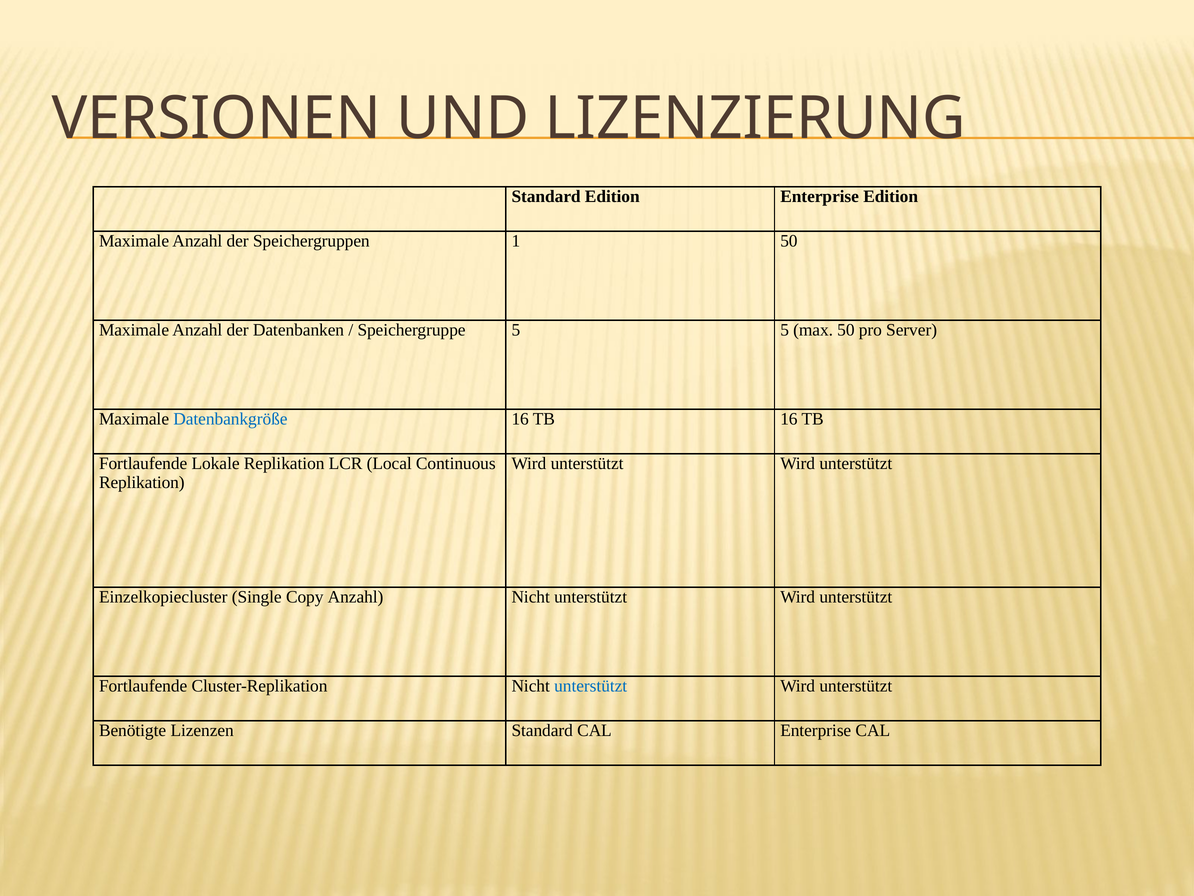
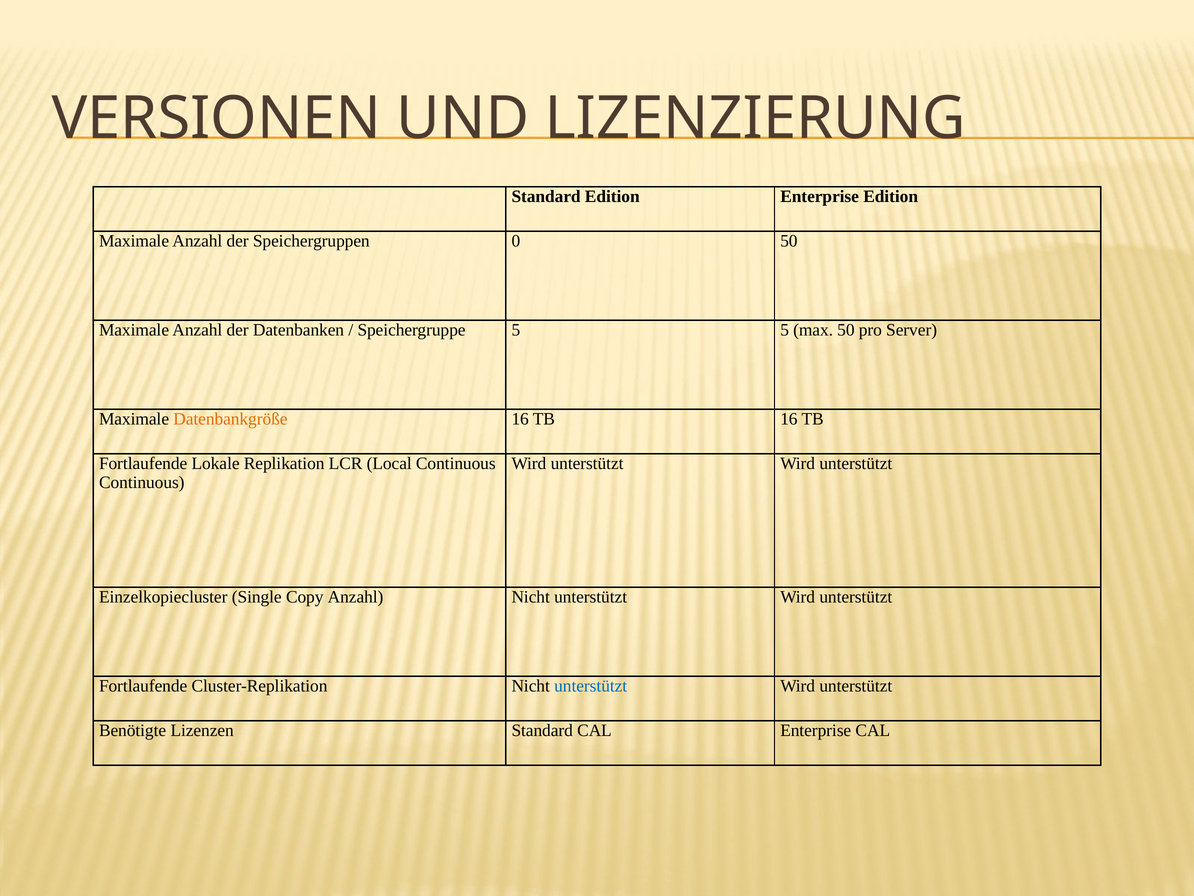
1: 1 -> 0 (516, 241)
Datenbankgröße colour: blue -> orange (230, 419)
Replikation: Replikation -> Continuous (142, 482)
